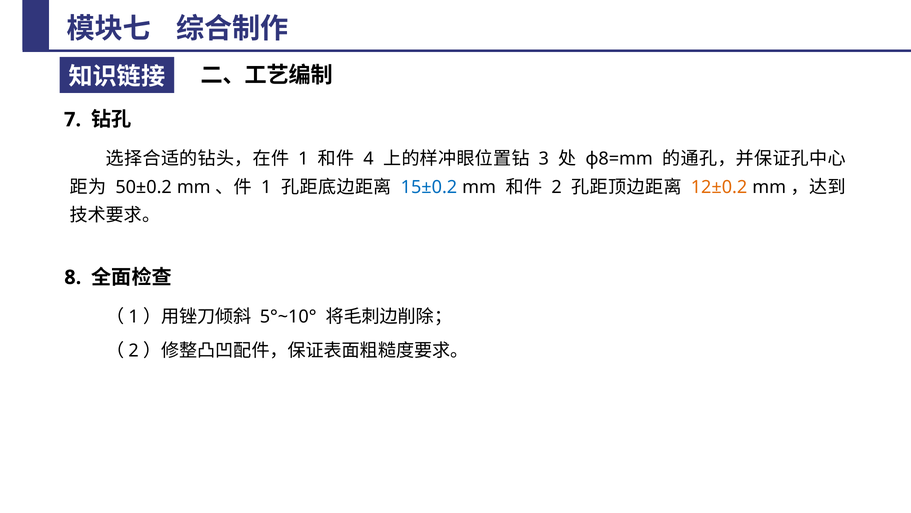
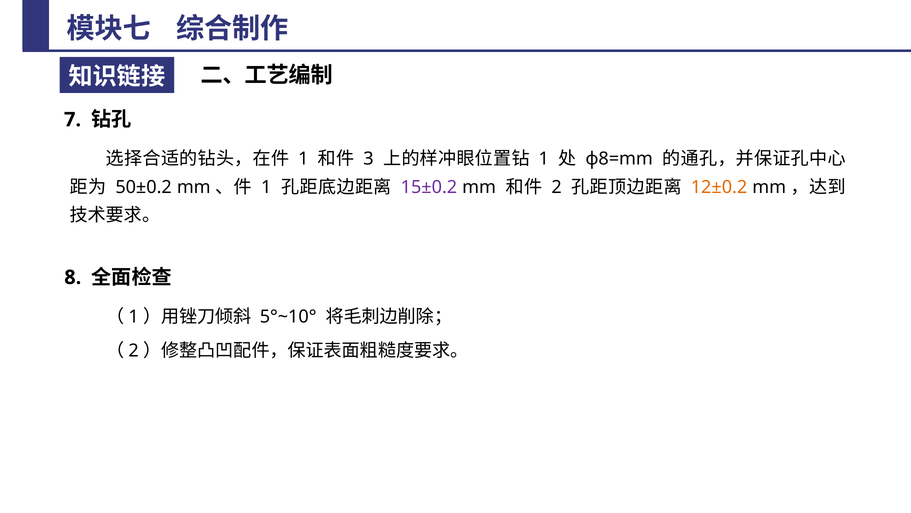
4: 4 -> 3 (368, 159)
3: 3 -> 1 (544, 159)
15±0.2 colour: blue -> purple (429, 187)
